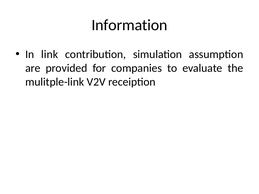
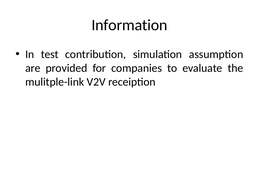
link: link -> test (50, 54)
